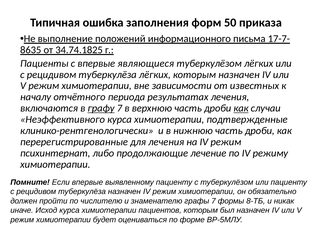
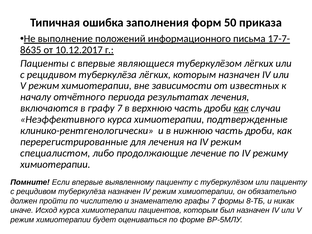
34.74.1825: 34.74.1825 -> 10.12.2017 (79, 50)
графу underline: present -> none (101, 108)
психинтернат: психинтернат -> специалистом (55, 153)
